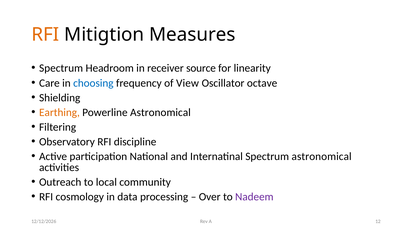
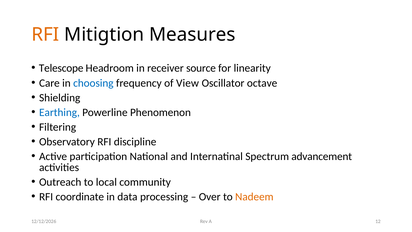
Spectrum: Spectrum -> Telescope (61, 68)
Earthing colour: orange -> blue (59, 112)
Powerline Astronomical: Astronomical -> Phenomenon (160, 112)
Spectrum astronomical: astronomical -> advancement (322, 156)
cosmology: cosmology -> coordinate (80, 197)
Nadeem colour: purple -> orange (254, 197)
